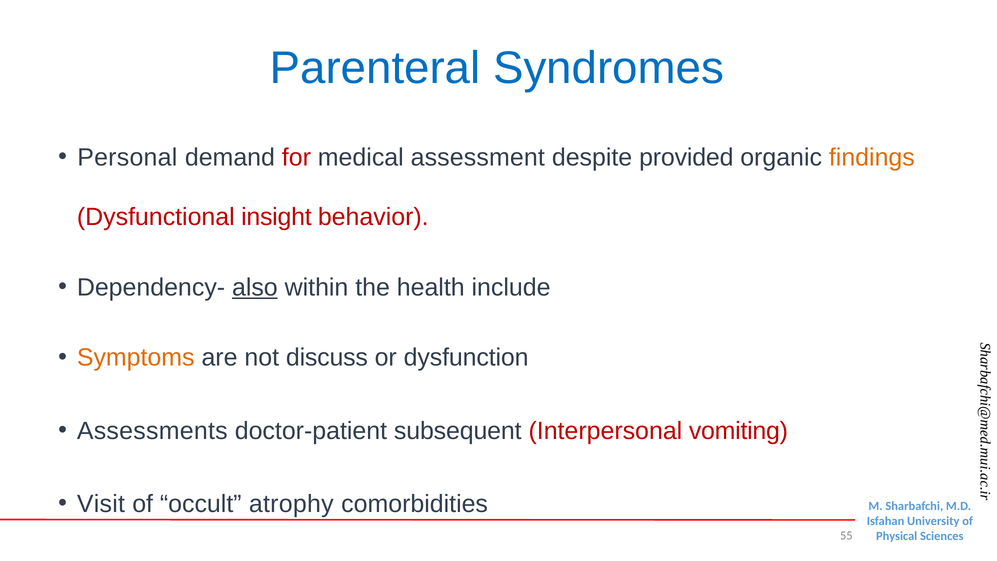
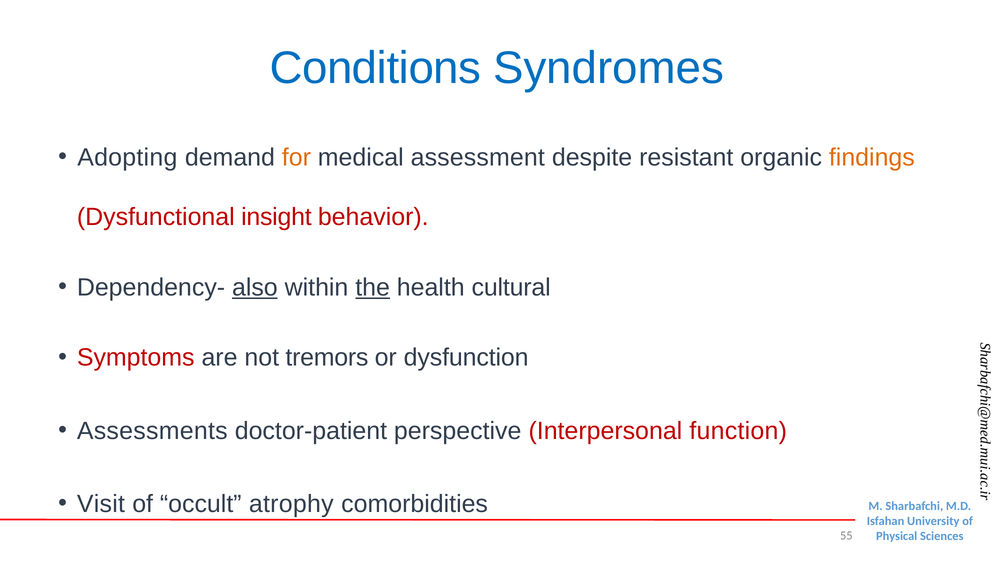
Parenteral: Parenteral -> Conditions (375, 68)
Personal: Personal -> Adopting (127, 157)
for colour: red -> orange (296, 157)
provided: provided -> resistant (686, 157)
the underline: none -> present (373, 287)
include: include -> cultural (511, 287)
Symptoms colour: orange -> red (136, 358)
discuss: discuss -> tremors (327, 358)
subsequent: subsequent -> perspective (458, 431)
vomiting: vomiting -> function (738, 431)
